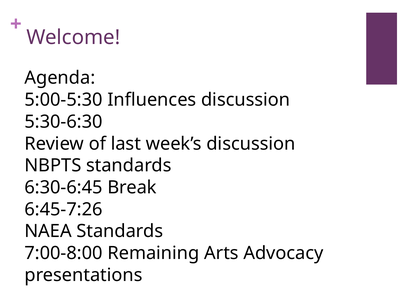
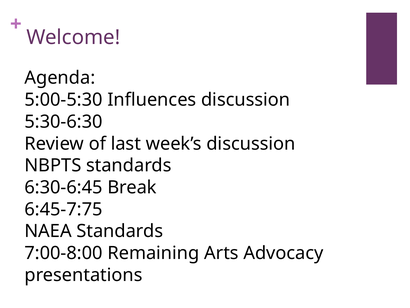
6:45-7:26: 6:45-7:26 -> 6:45-7:75 (64, 209)
